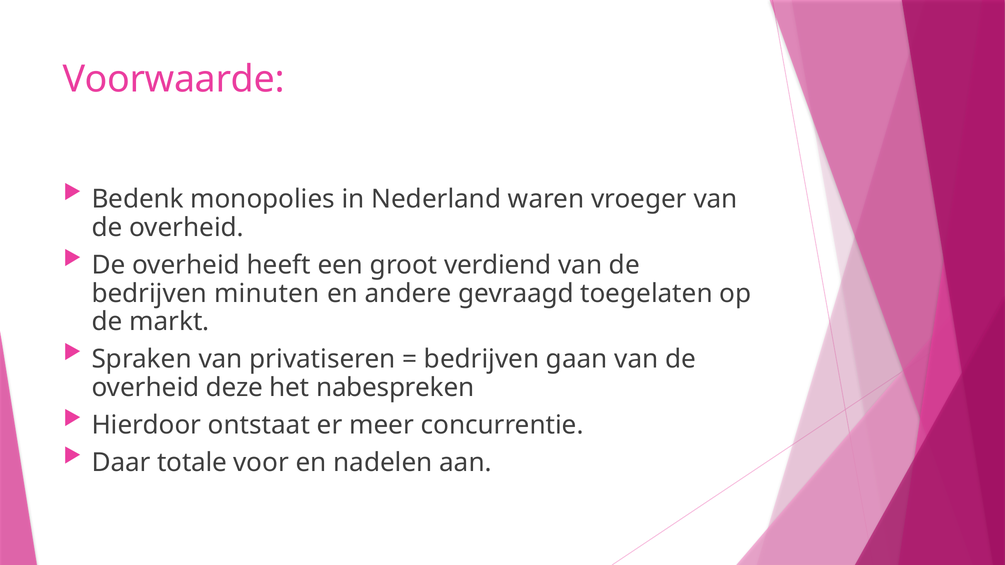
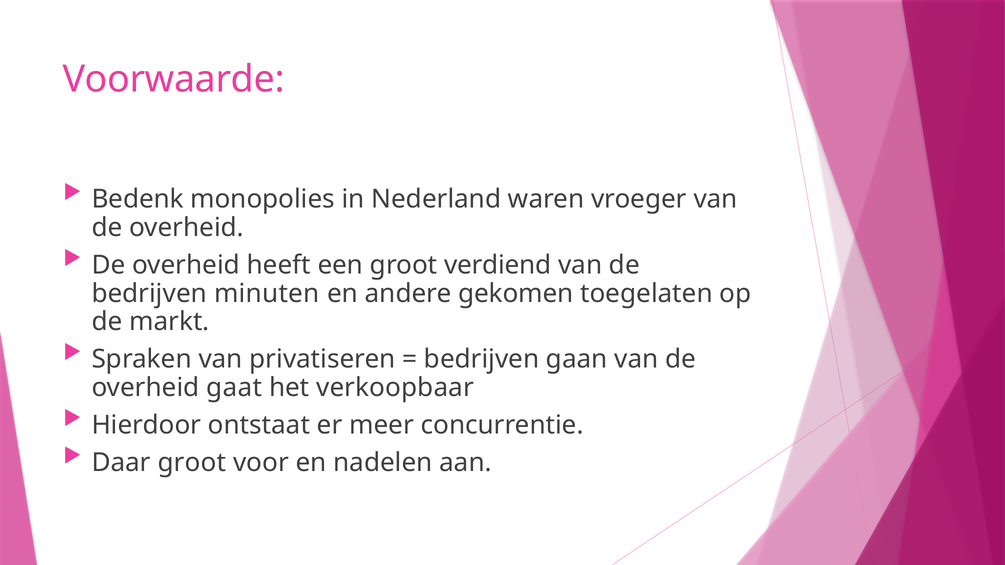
gevraagd: gevraagd -> gekomen (516, 294)
deze: deze -> gaat (234, 388)
nabespreken: nabespreken -> verkoopbaar (395, 388)
Daar totale: totale -> groot (192, 463)
